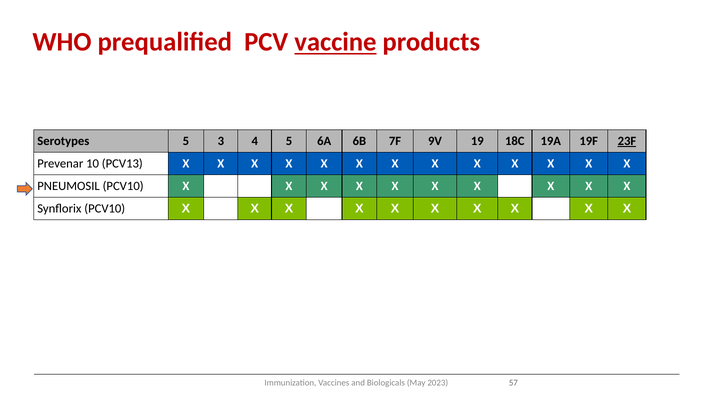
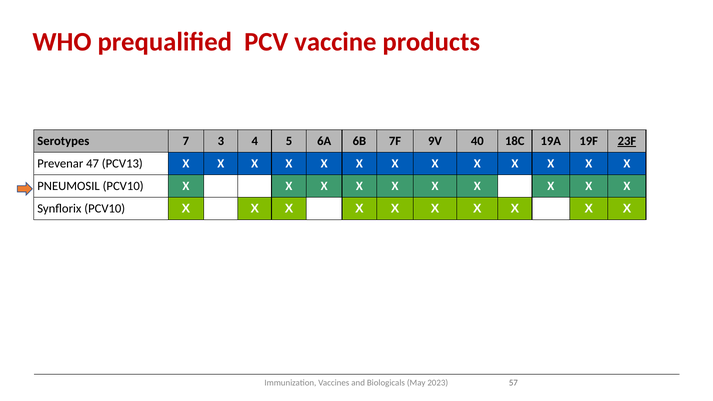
vaccine underline: present -> none (335, 42)
Serotypes 5: 5 -> 7 (186, 141)
19: 19 -> 40 (477, 141)
10: 10 -> 47 (93, 164)
